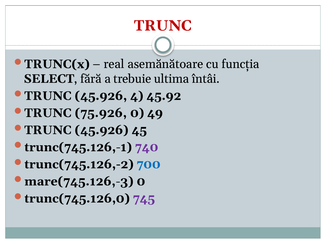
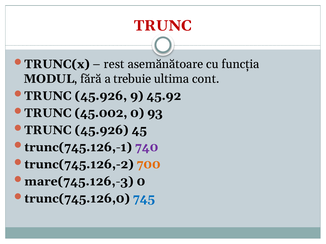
real: real -> rest (114, 64)
SELECT: SELECT -> MODUL (49, 79)
întâi: întâi -> cont (206, 79)
4: 4 -> 9 (137, 96)
75.926: 75.926 -> 45.002 (101, 113)
49: 49 -> 93 (155, 113)
700 colour: blue -> orange (149, 165)
745 colour: purple -> blue (144, 199)
